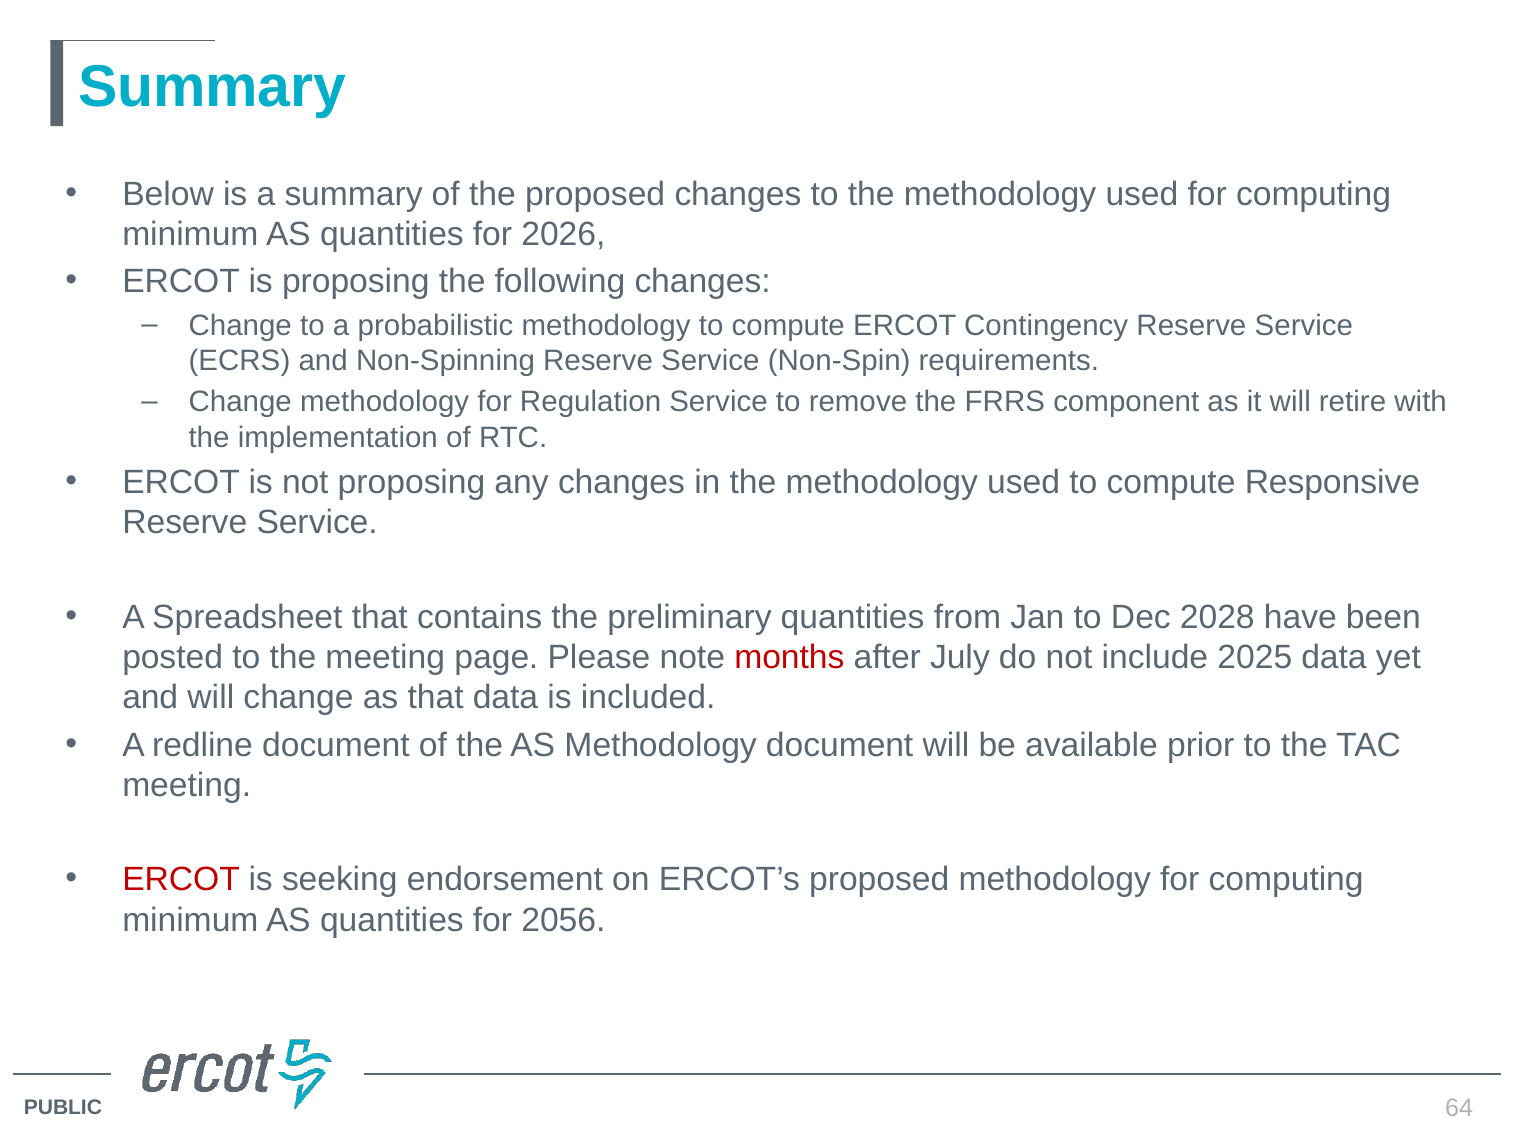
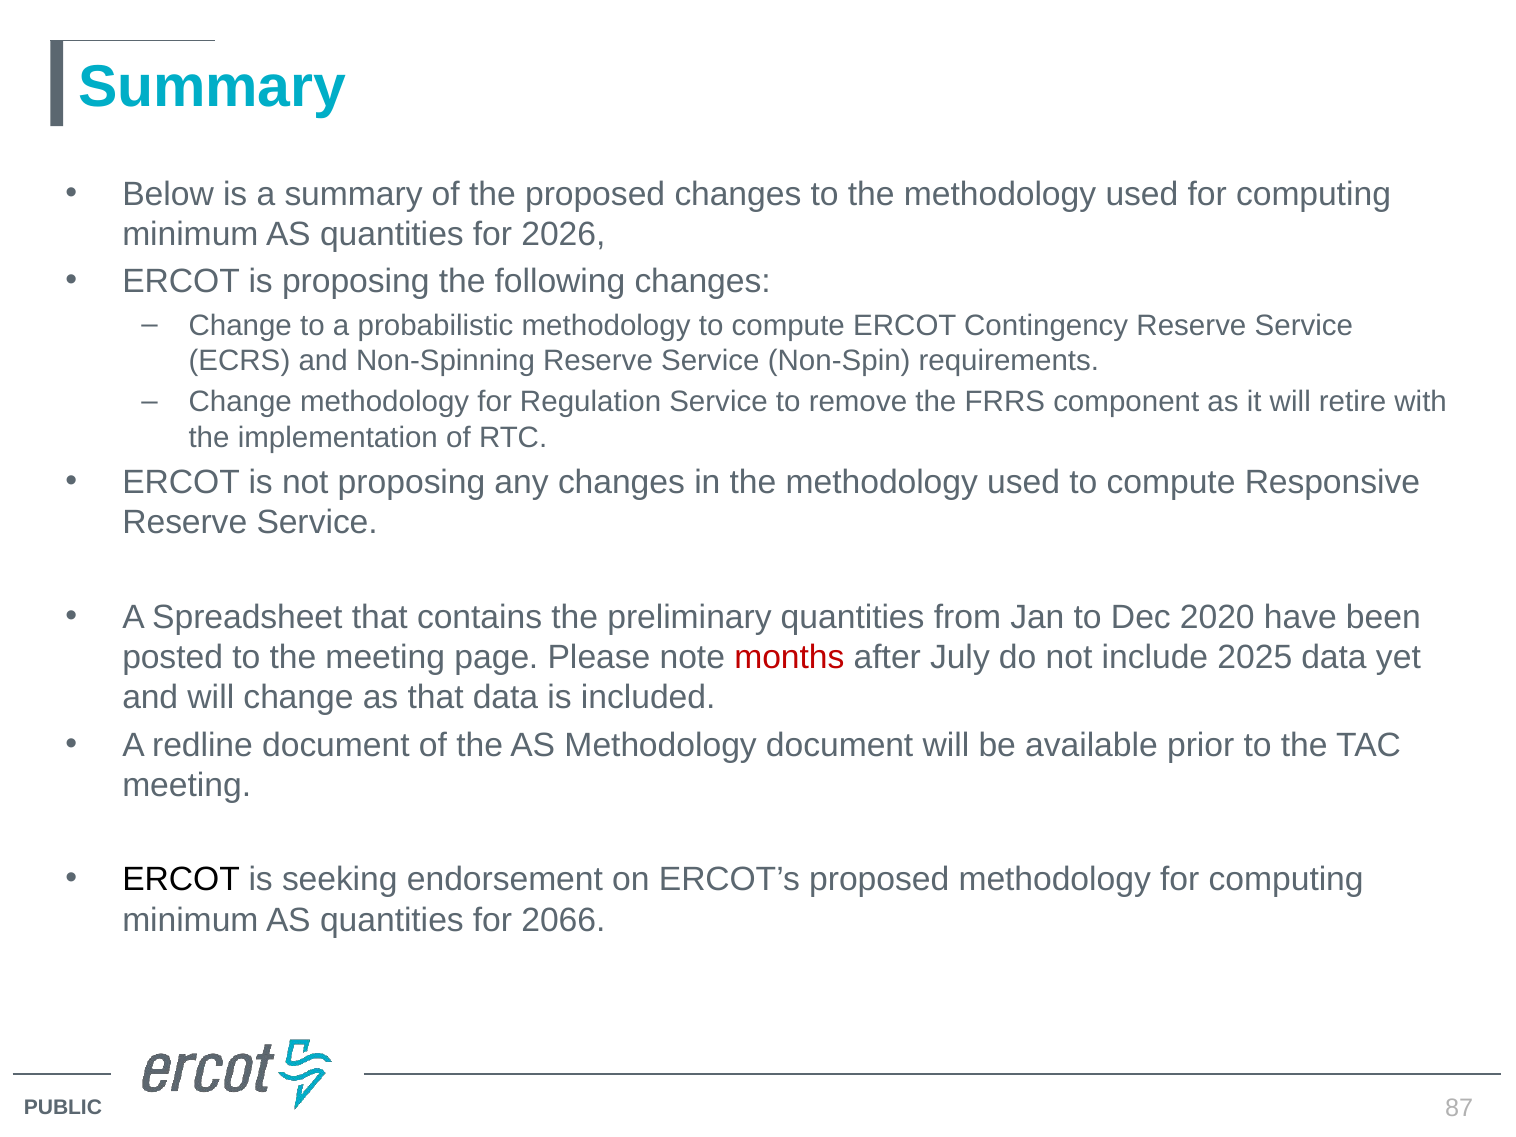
2028: 2028 -> 2020 (1217, 617)
ERCOT colour: red -> black (181, 880)
2056: 2056 -> 2066 (563, 920)
64: 64 -> 87 (1459, 1108)
